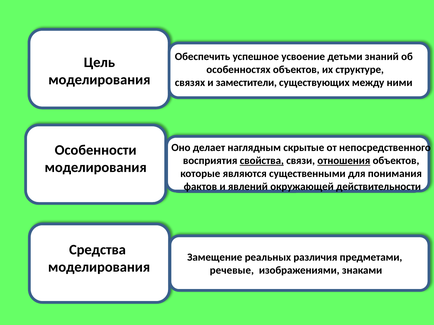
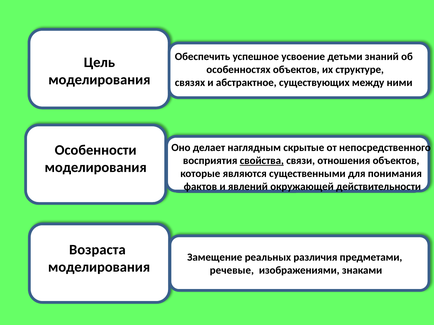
заместители: заместители -> абстрактное (246, 83)
отношения underline: present -> none (344, 161)
Средства: Средства -> Возраста (97, 250)
